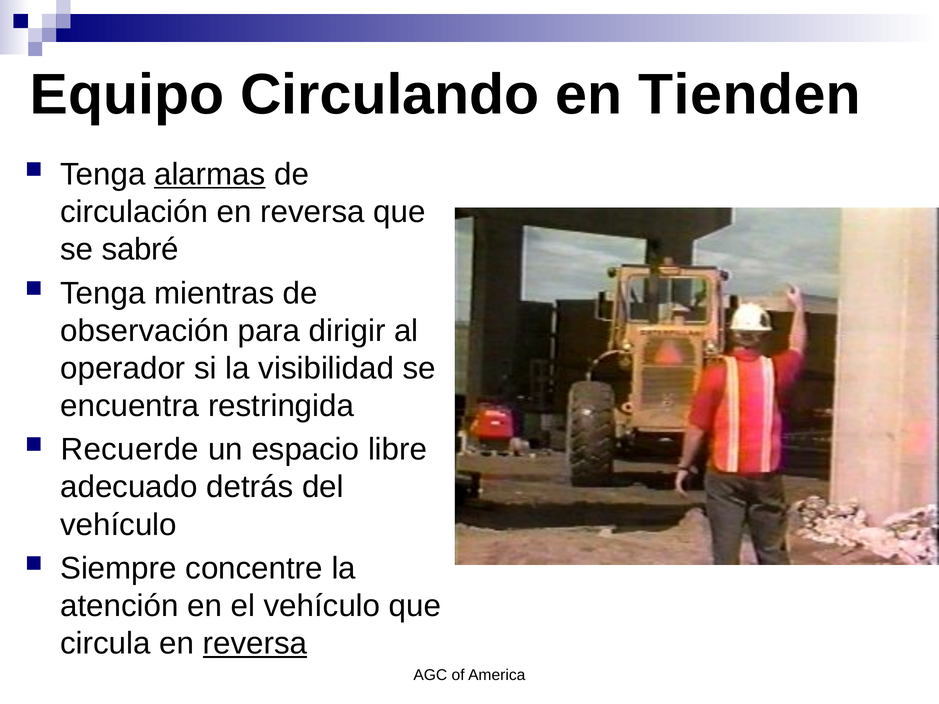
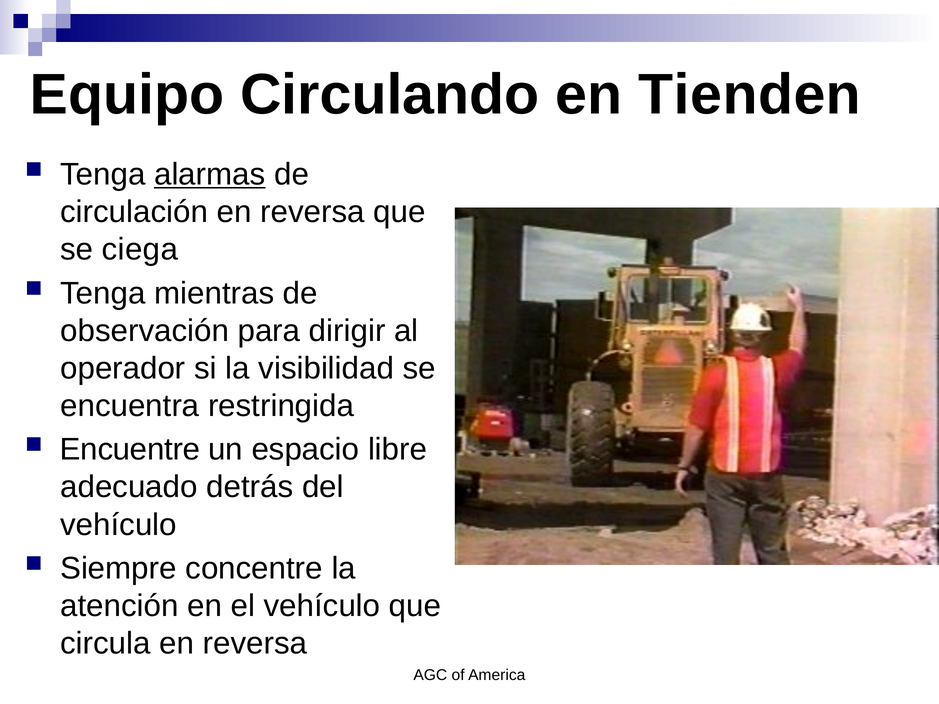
sabré: sabré -> ciega (140, 249)
Recuerde: Recuerde -> Encuentre (130, 450)
reversa underline: present -> none (255, 644)
